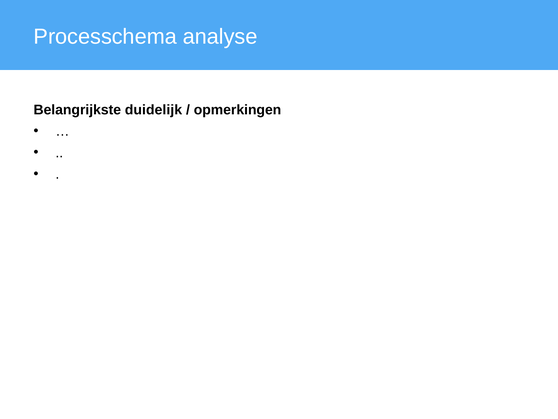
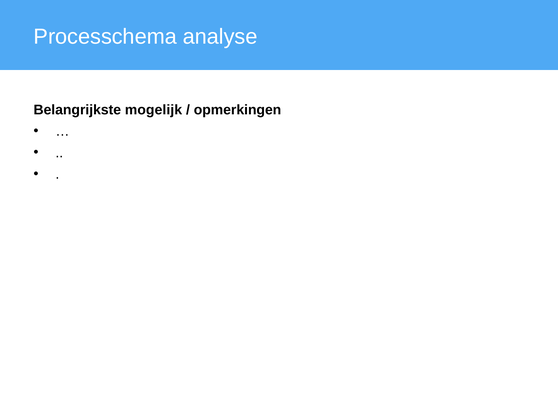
duidelijk: duidelijk -> mogelijk (153, 110)
